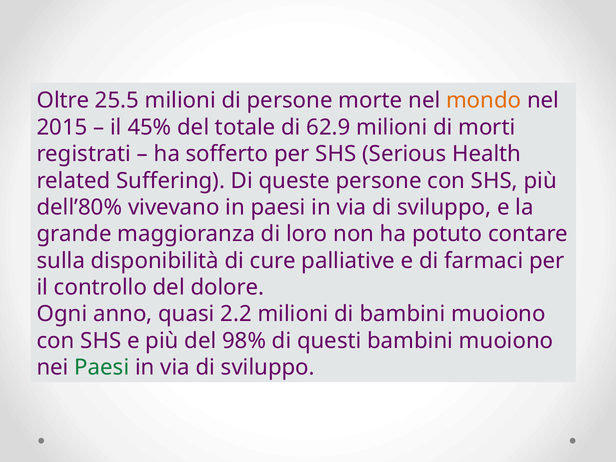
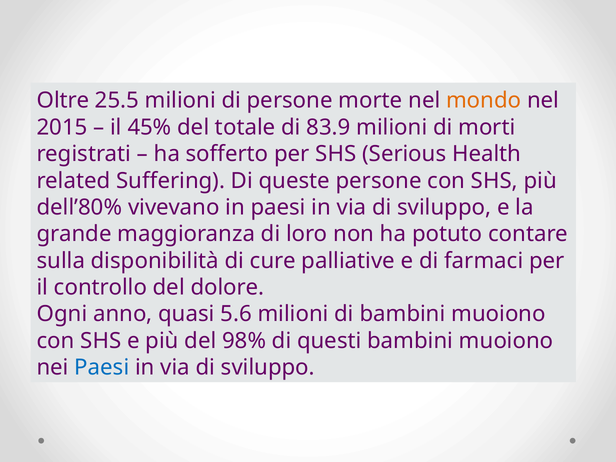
62.9: 62.9 -> 83.9 (328, 127)
2.2: 2.2 -> 5.6 (236, 314)
Paesi colour: green -> blue (102, 367)
